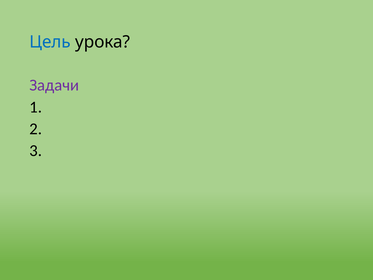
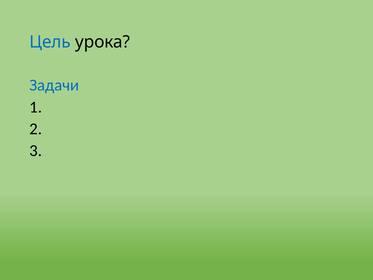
Задачи colour: purple -> blue (54, 85)
